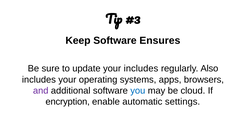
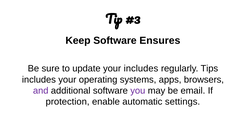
Also: Also -> Tips (209, 69)
you colour: blue -> purple (138, 91)
cloud: cloud -> email (193, 91)
encryption: encryption -> protection (68, 102)
